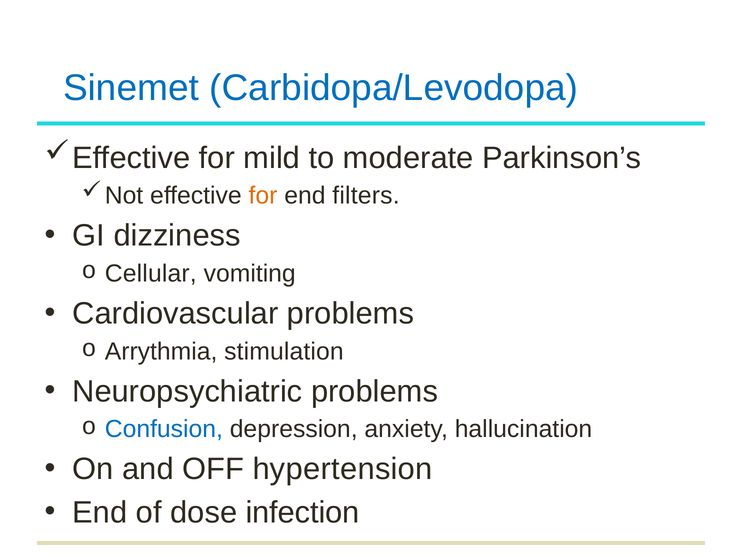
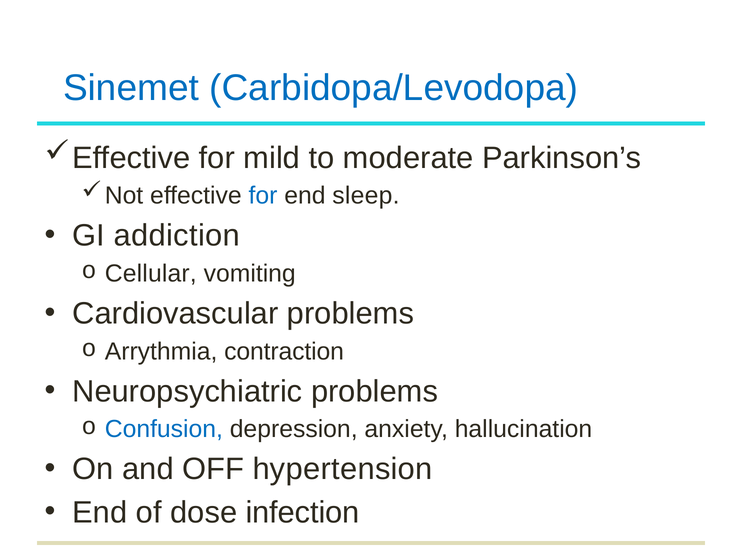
for colour: orange -> blue (263, 196)
filters: filters -> sleep (366, 196)
dizziness: dizziness -> addiction (177, 236)
stimulation: stimulation -> contraction (284, 352)
